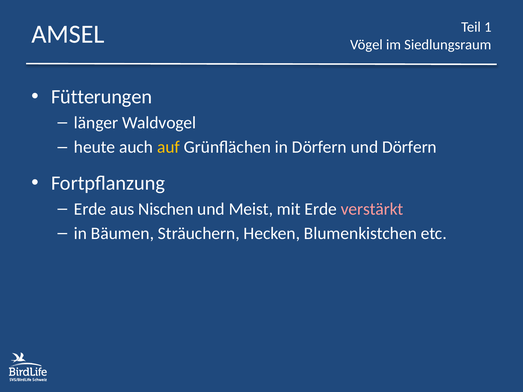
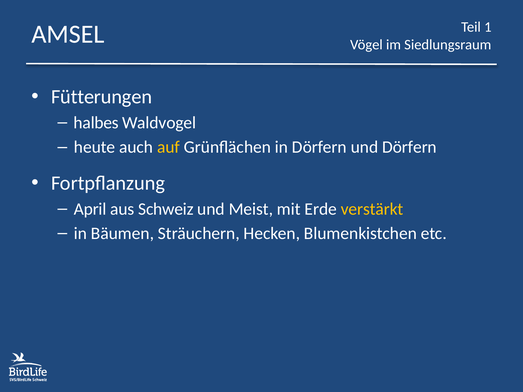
länger: länger -> halbes (96, 123)
Erde: Erde -> April (90, 209)
Nischen: Nischen -> Schweiz (166, 209)
verstärkt colour: pink -> yellow (372, 209)
